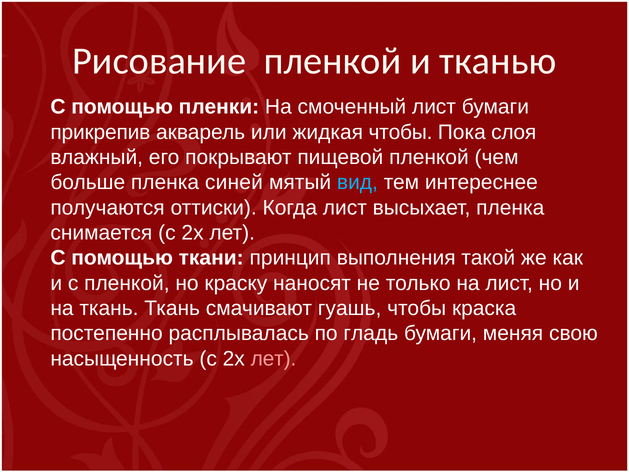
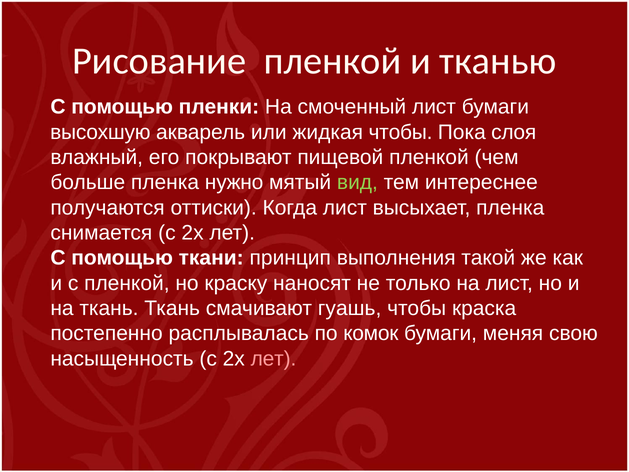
прикрепив: прикрепив -> высохшую (100, 132)
синей: синей -> нужно (234, 182)
вид colour: light blue -> light green (357, 182)
гладь: гладь -> комок (371, 333)
